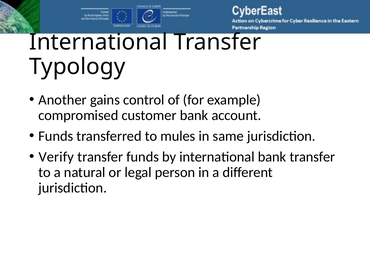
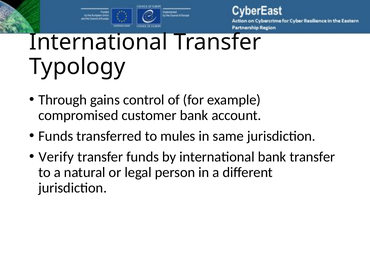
Another: Another -> Through (63, 100)
